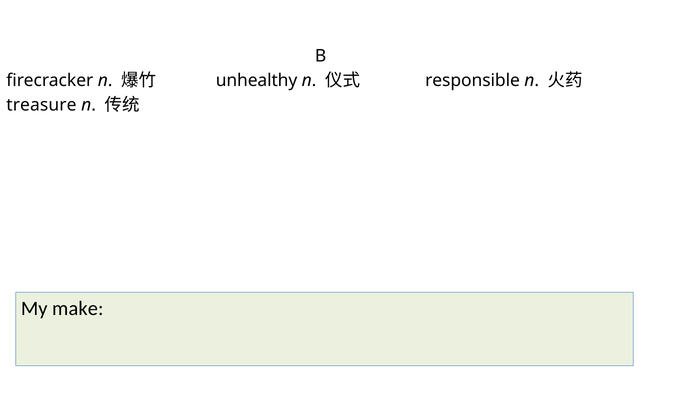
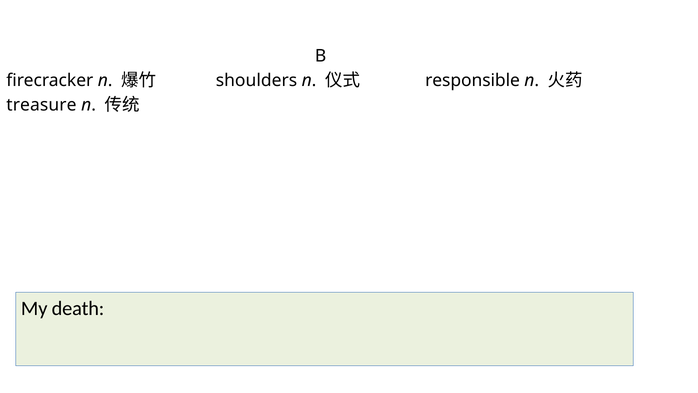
unhealthy: unhealthy -> shoulders (256, 80)
make: make -> death (78, 308)
